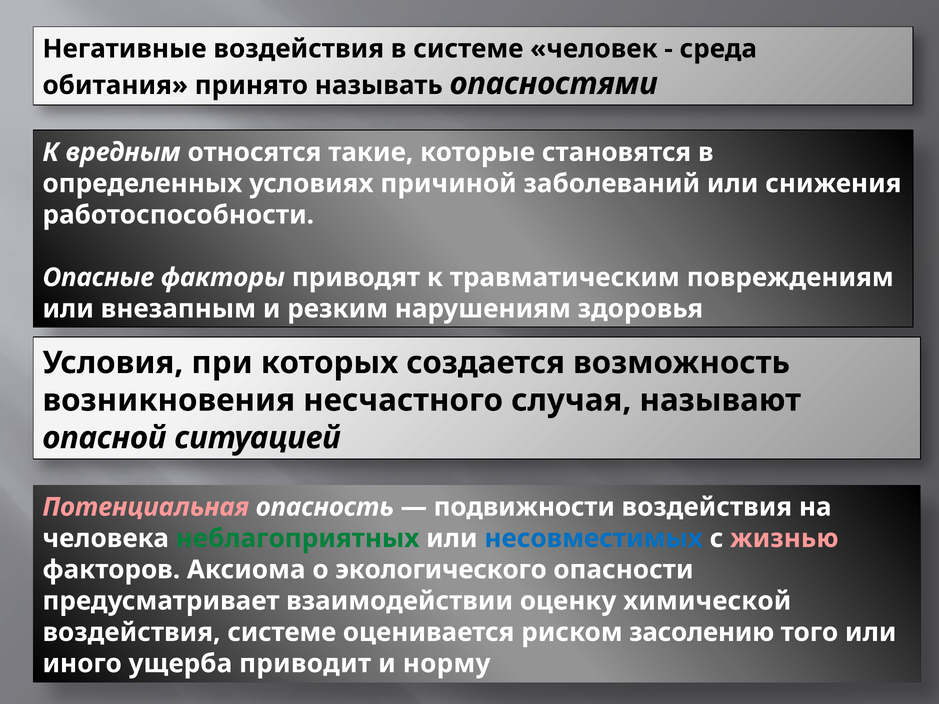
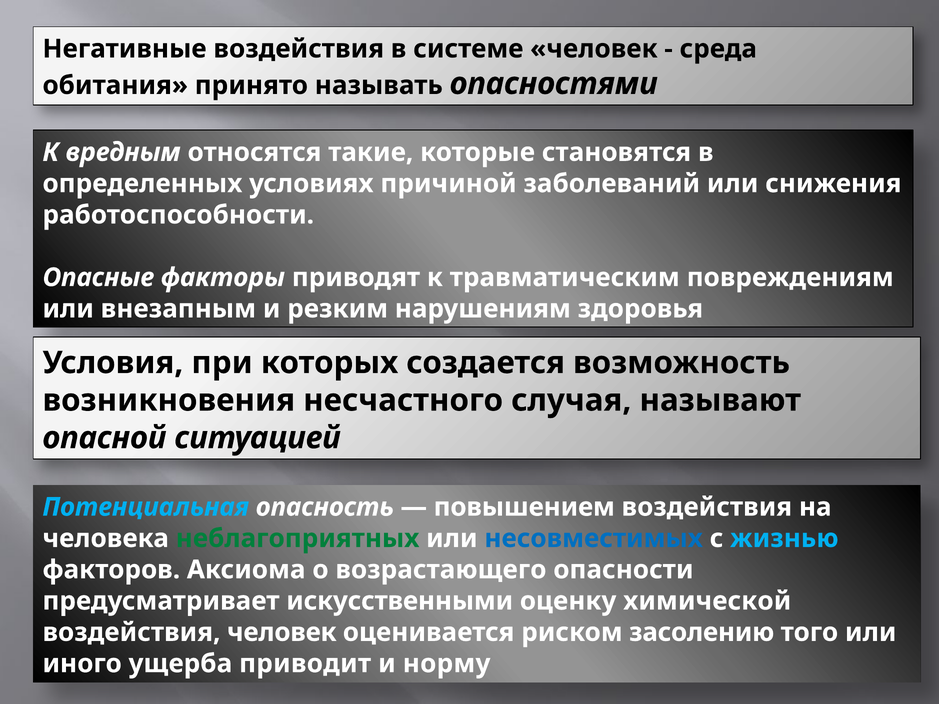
Потенциальная colour: pink -> light blue (146, 507)
подвижности: подвижности -> повышением (524, 507)
жизнью colour: pink -> light blue (784, 539)
экологического: экологического -> возрастающего (441, 570)
взаимодействии: взаимодействии -> искусственными (400, 601)
воздействия системе: системе -> человек (282, 633)
